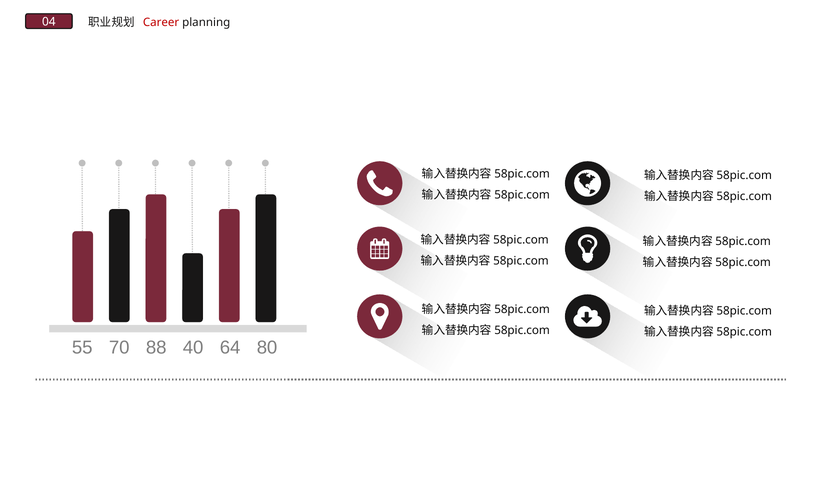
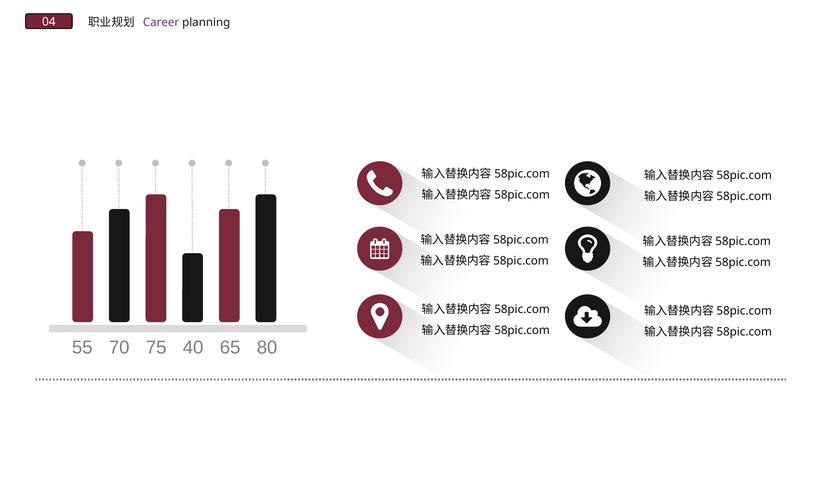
Career colour: red -> purple (161, 22)
88: 88 -> 75 (156, 348)
64: 64 -> 65 (230, 348)
